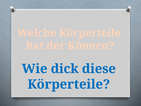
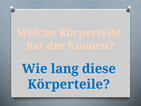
dick: dick -> lang (65, 69)
